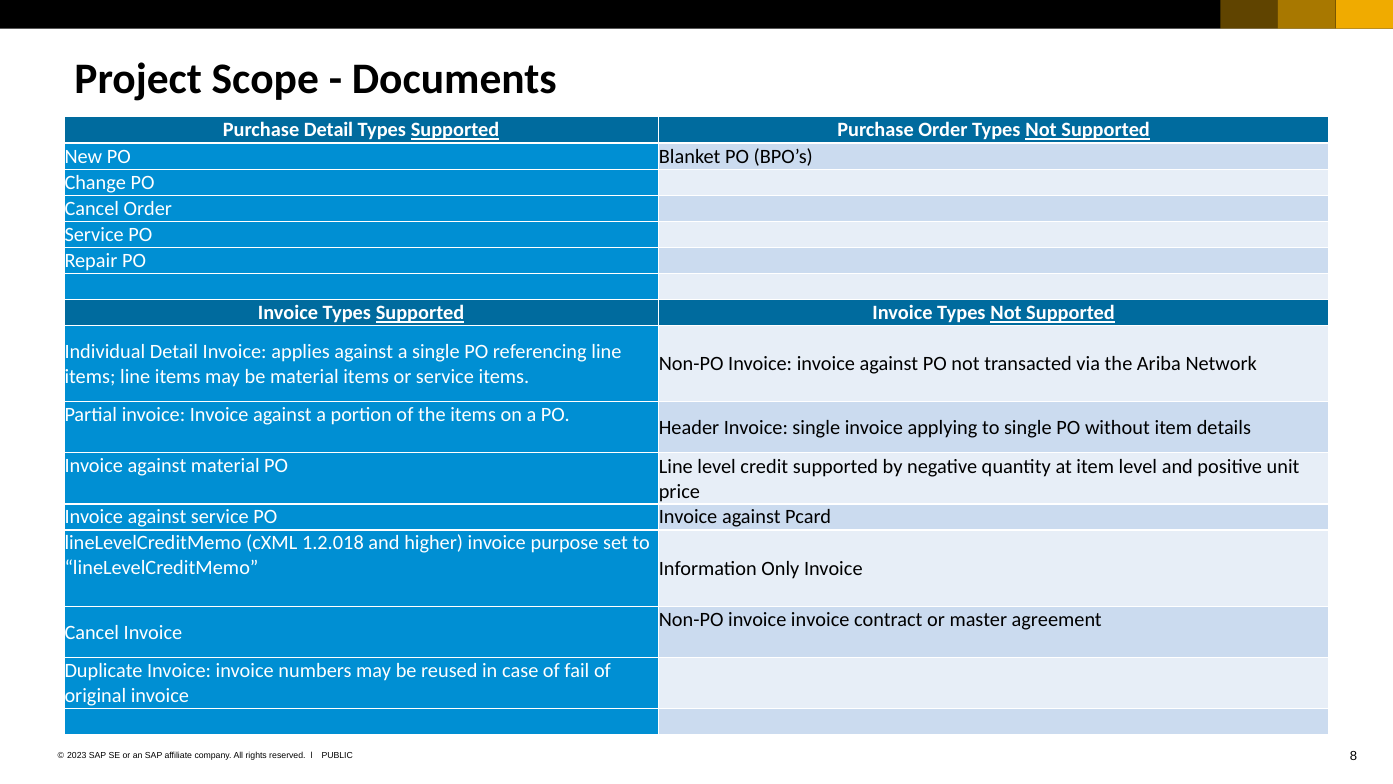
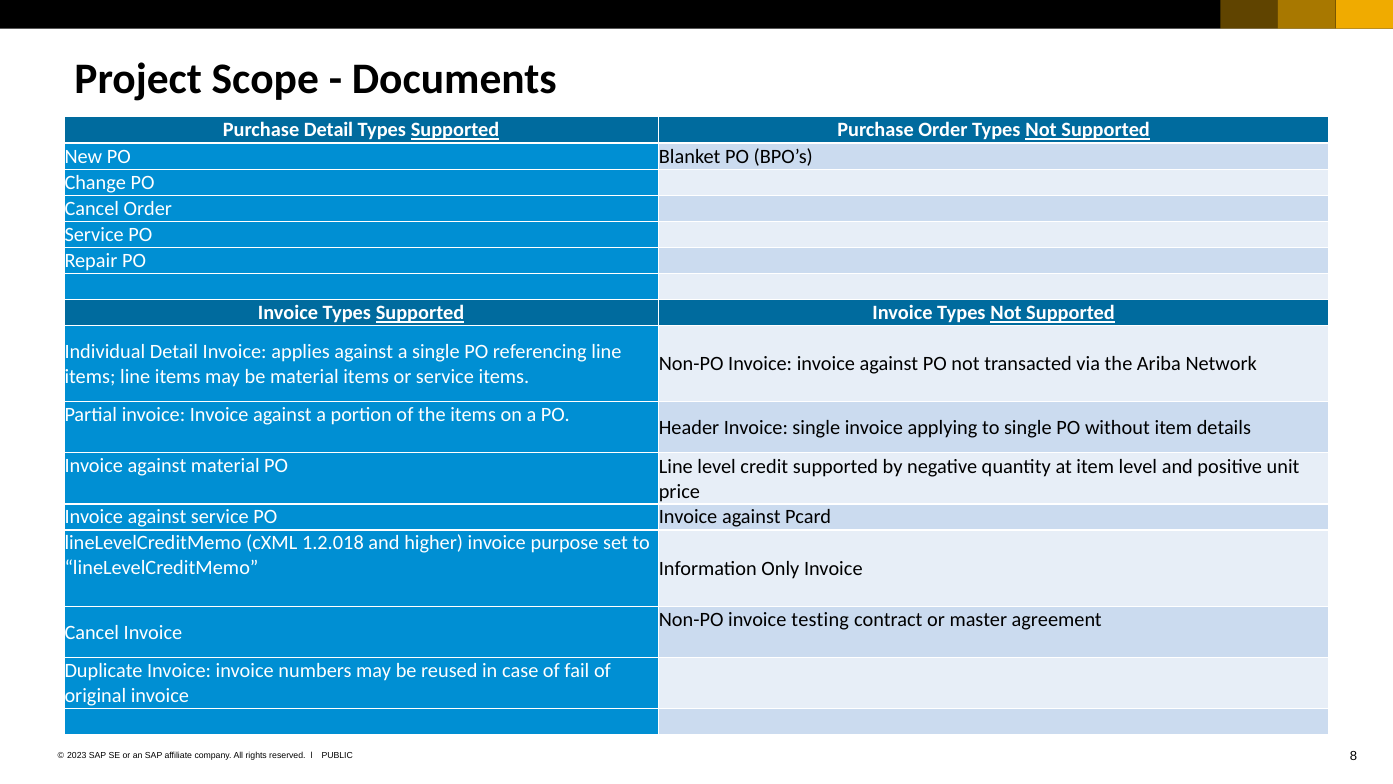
invoice: invoice -> testing (820, 619)
